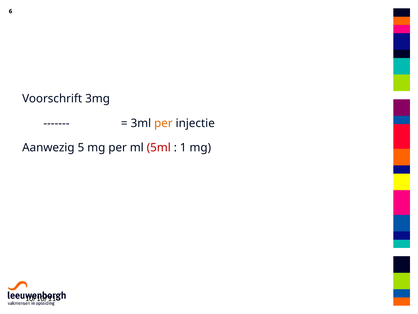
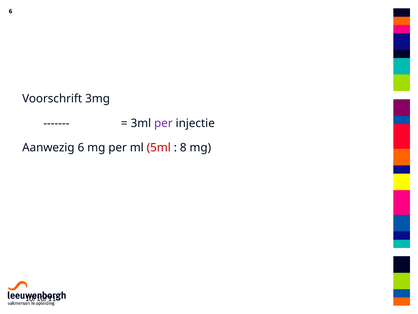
per colour: orange -> purple (163, 123)
Aanwezig 5: 5 -> 6 (81, 148)
1: 1 -> 8 (183, 148)
